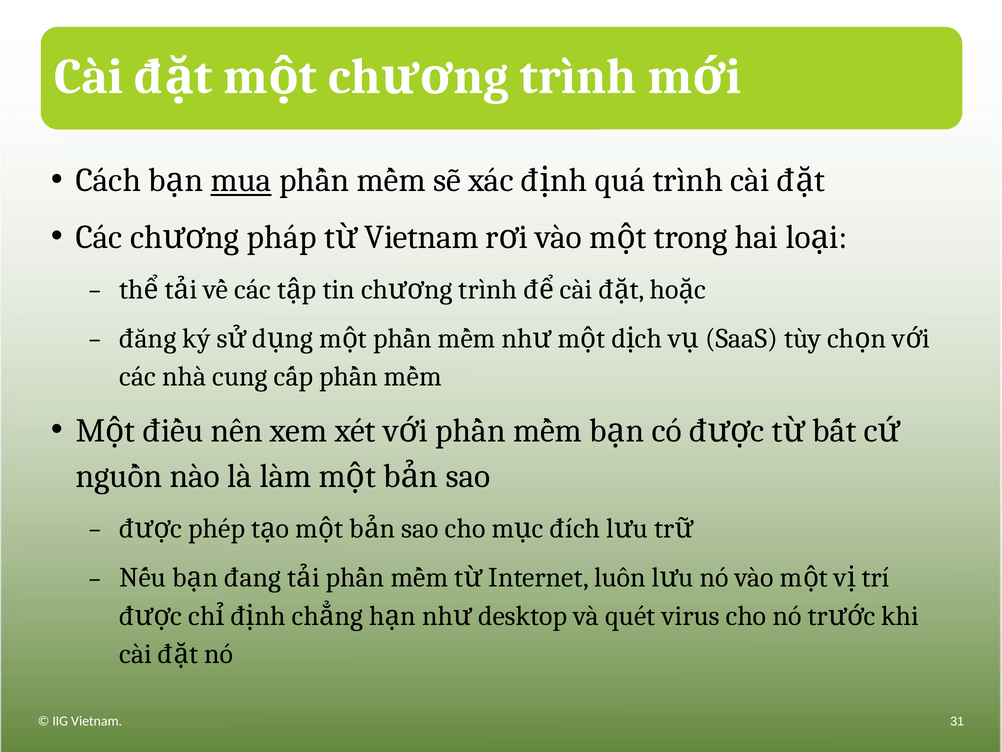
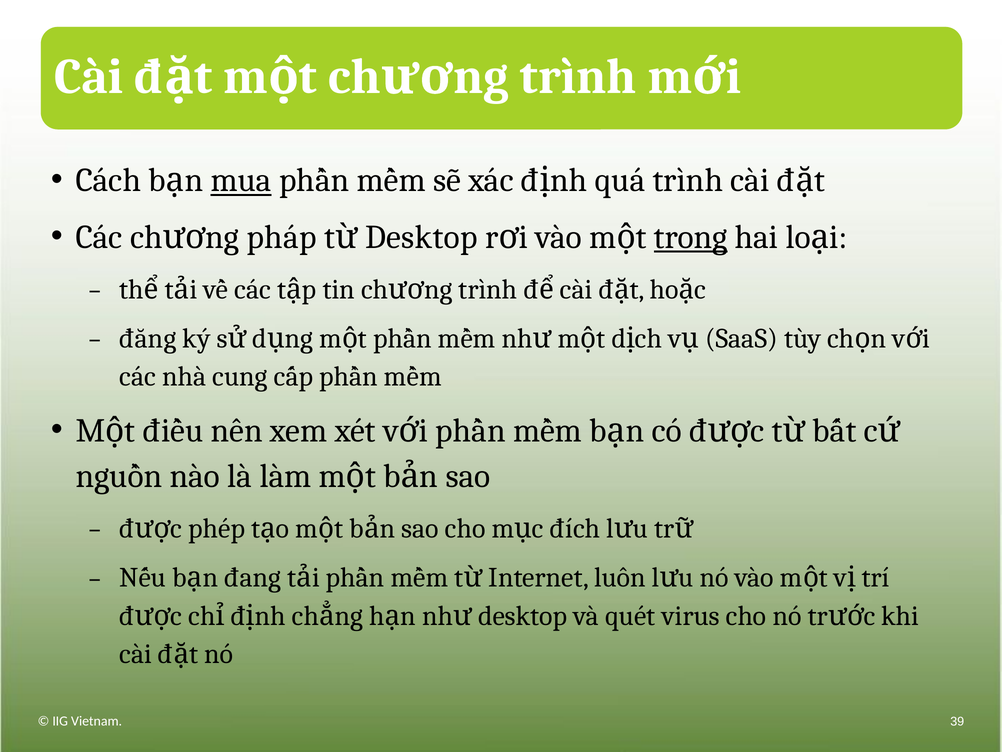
Vietnam: Vietnam -> Desktop (421, 237)
trong underline: none -> present (691, 237)
31: 31 -> 39 (957, 721)
